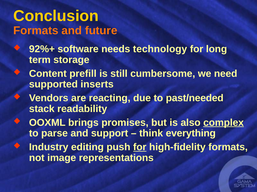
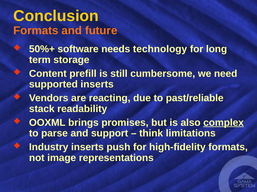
92%+: 92%+ -> 50%+ (42, 49)
past/needed: past/needed -> past/reliable (195, 98)
everything: everything -> limitations (191, 134)
Industry editing: editing -> inserts (87, 148)
for underline: present -> none (140, 148)
